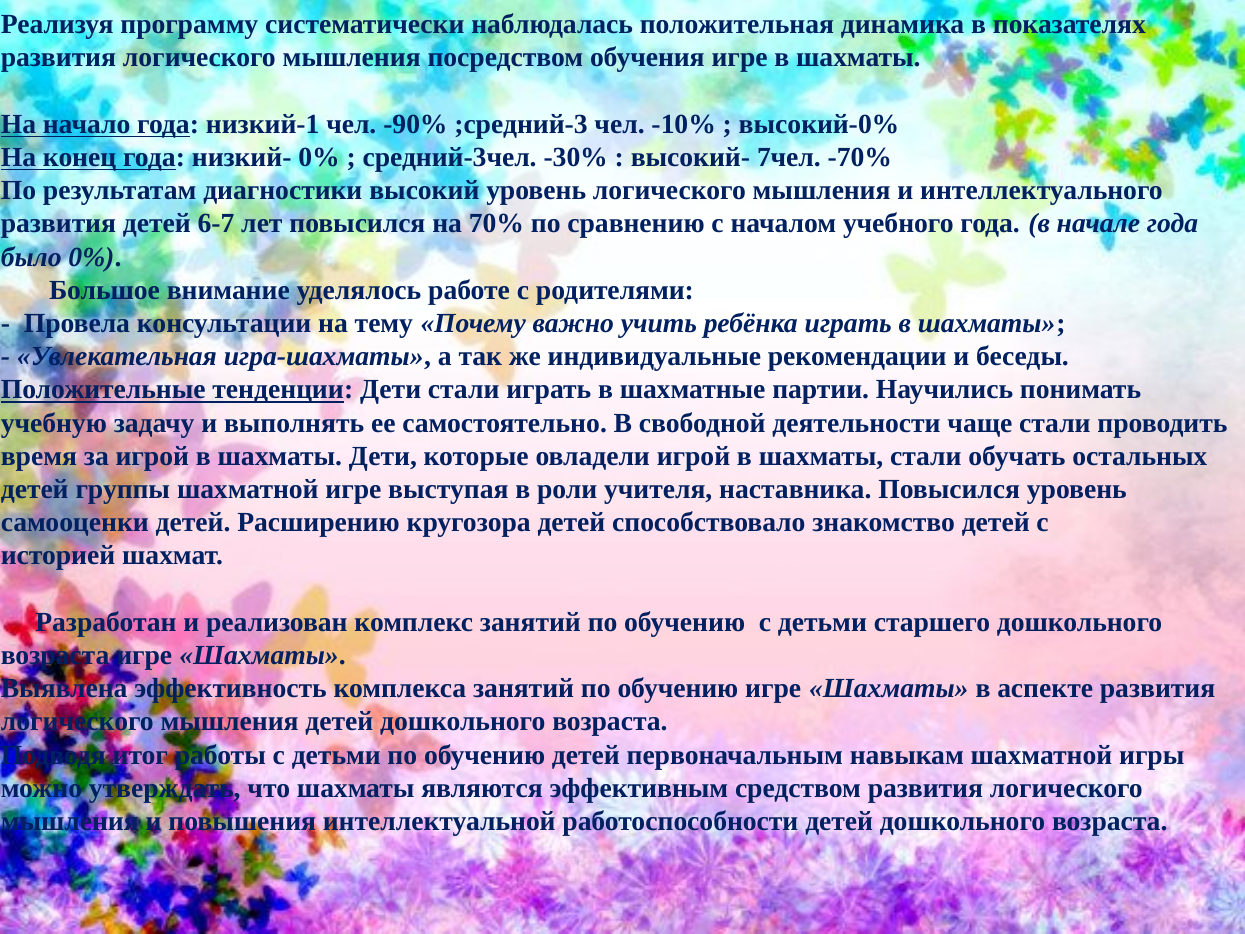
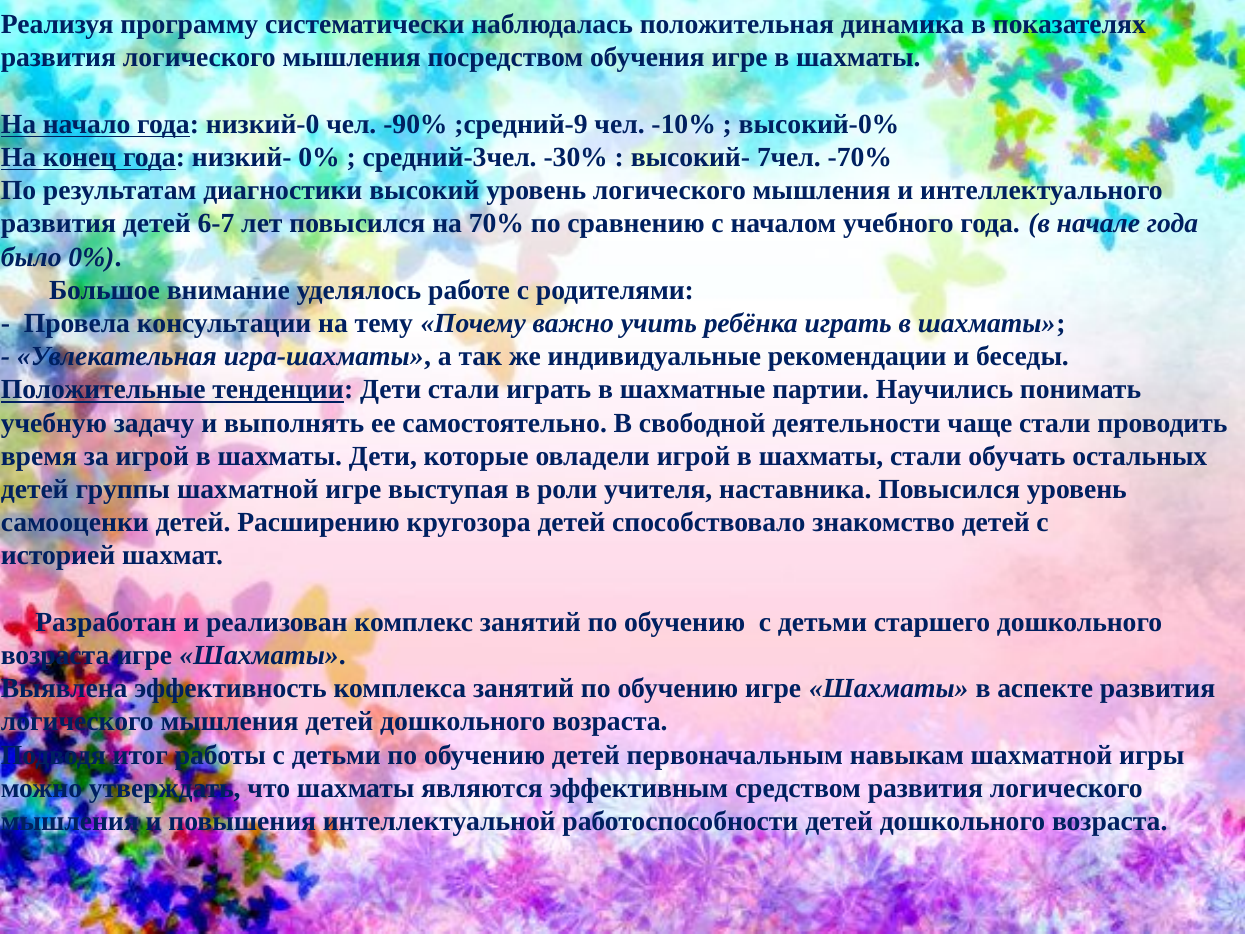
низкий-1: низкий-1 -> низкий-0 (263, 124)
;средний-3: ;средний-3 -> ;средний-9 (521, 124)
